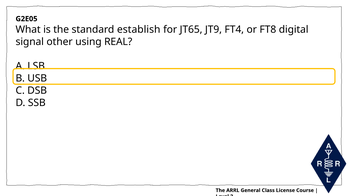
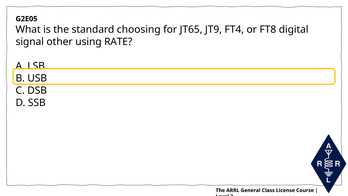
establish: establish -> choosing (139, 29)
REAL: REAL -> RATE (118, 42)
